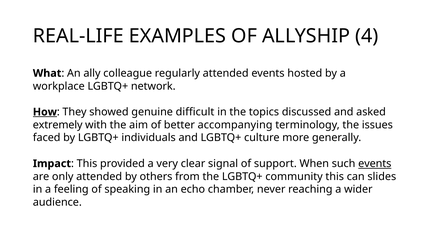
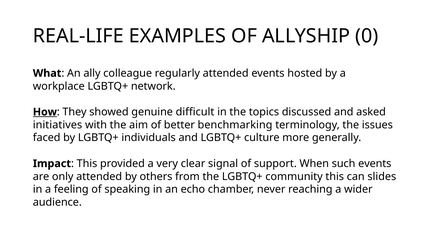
4: 4 -> 0 (367, 36)
extremely: extremely -> initiatives (58, 125)
accompanying: accompanying -> benchmarking (235, 125)
events underline: present -> none (375, 164)
